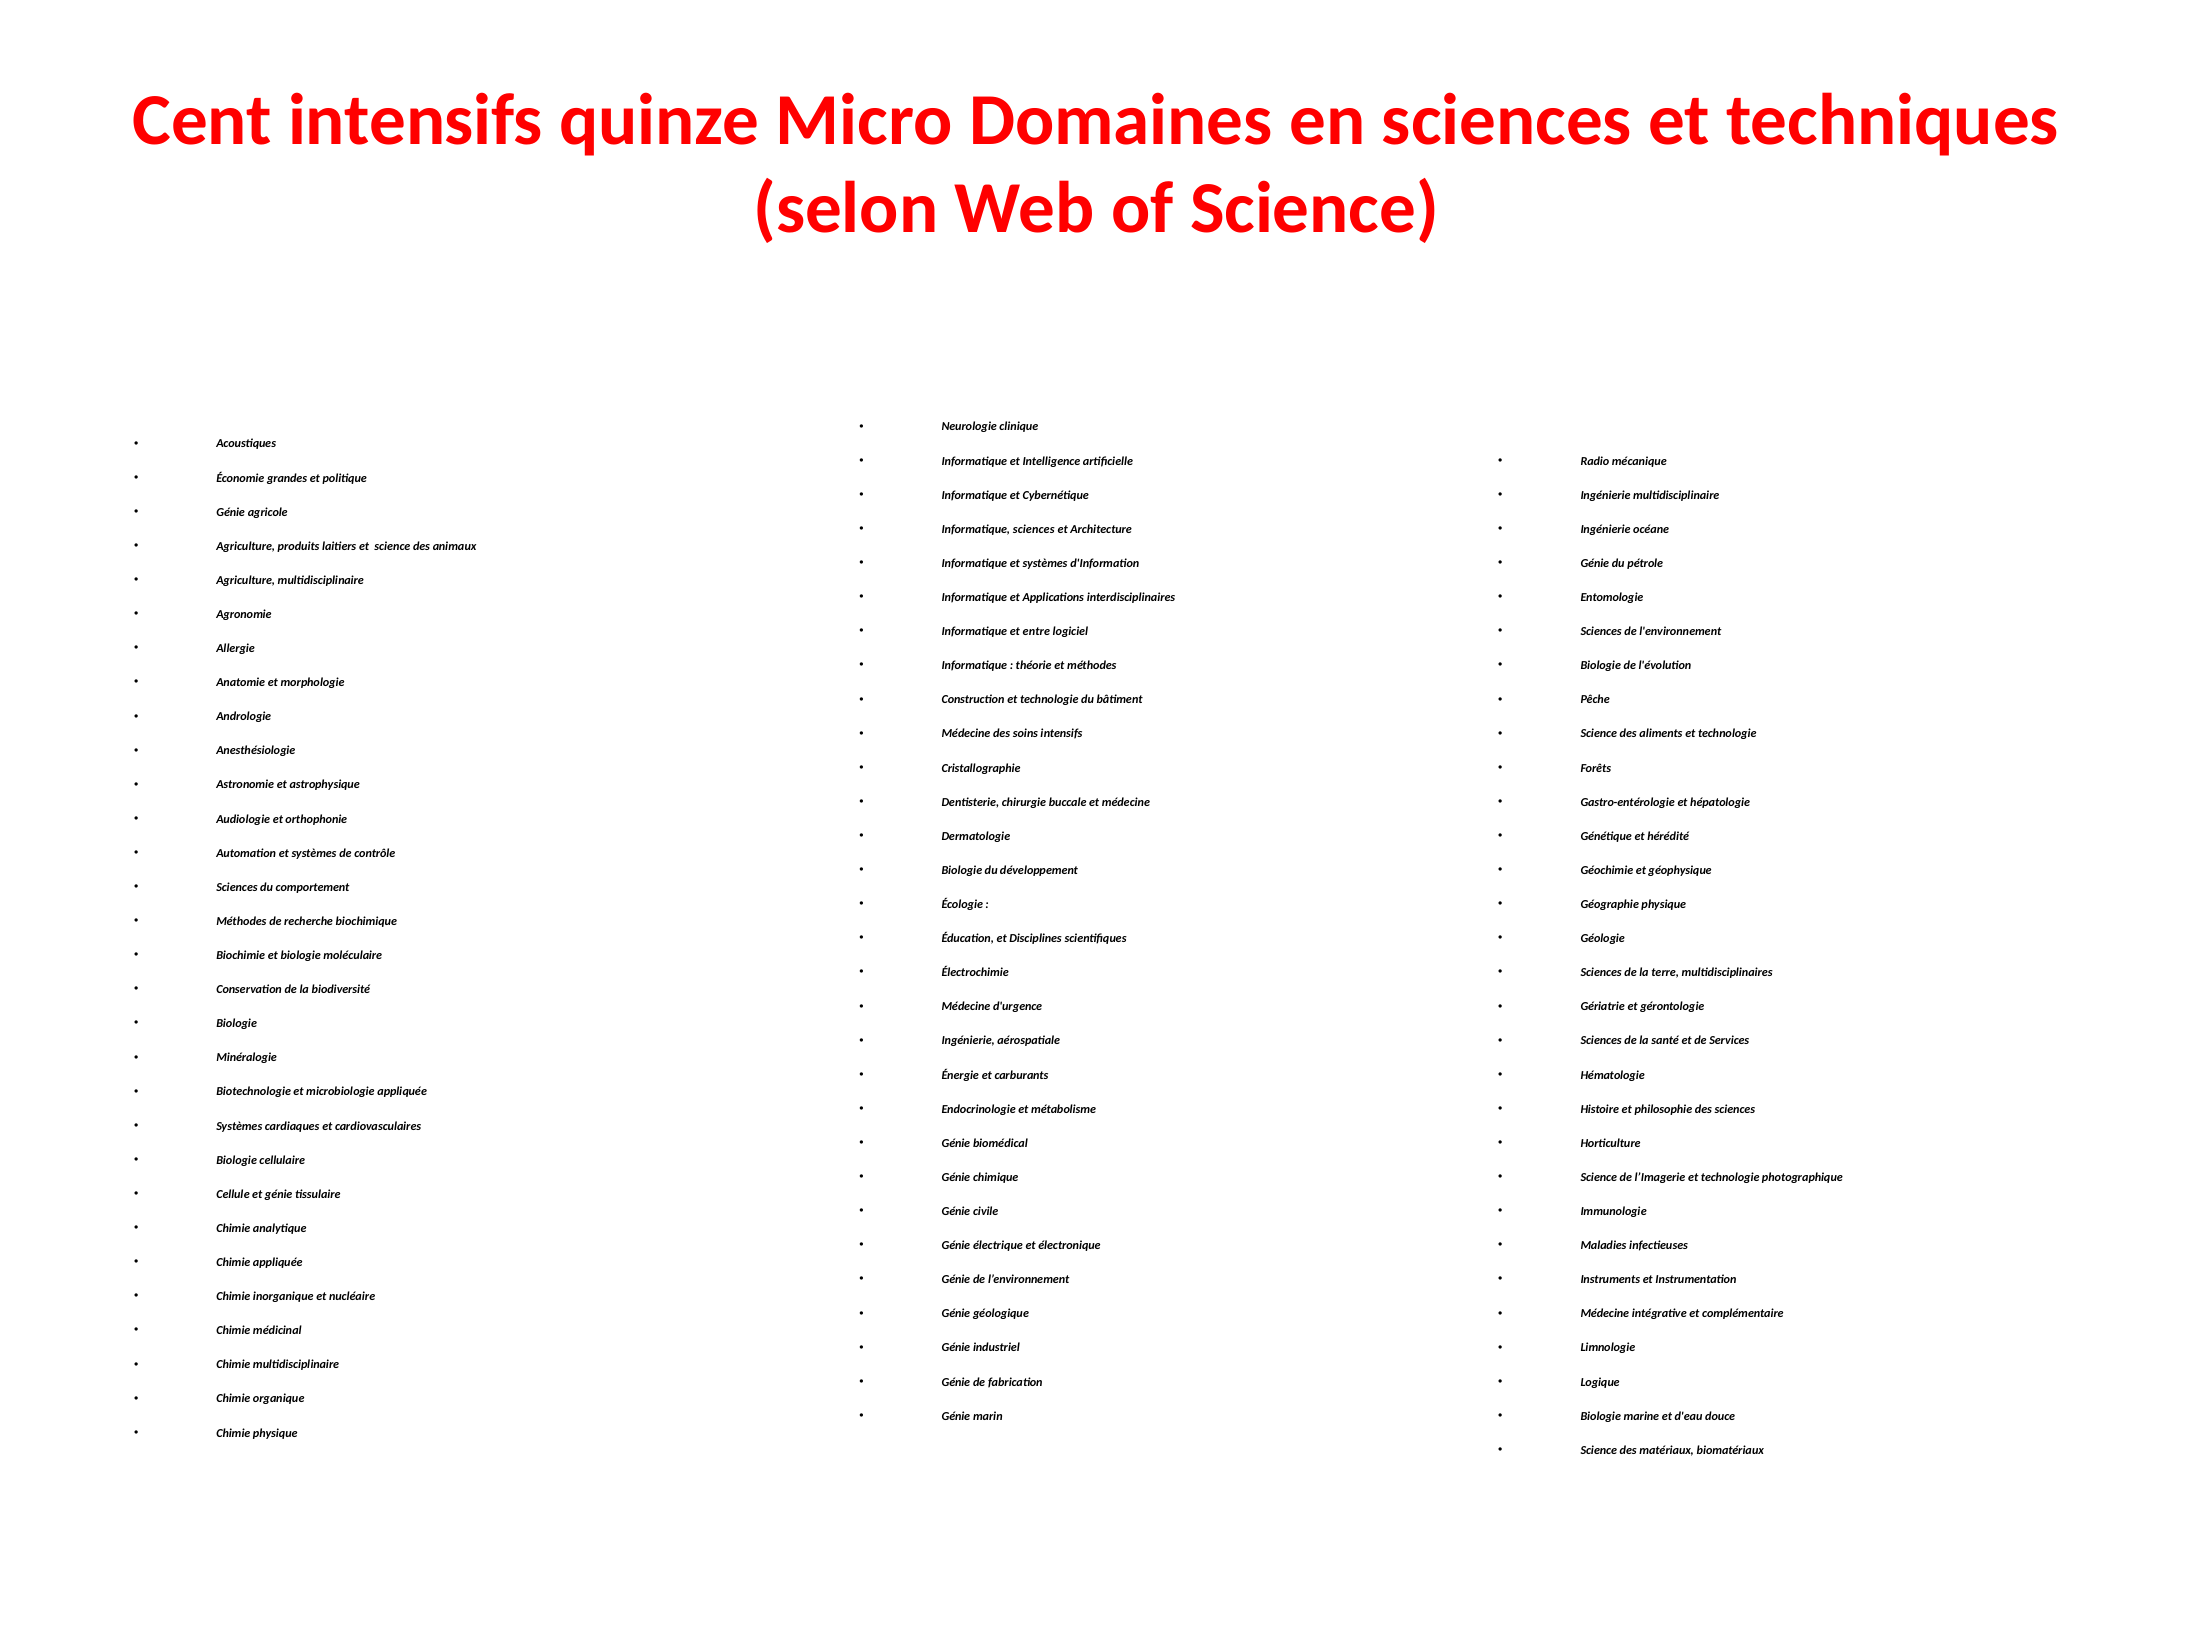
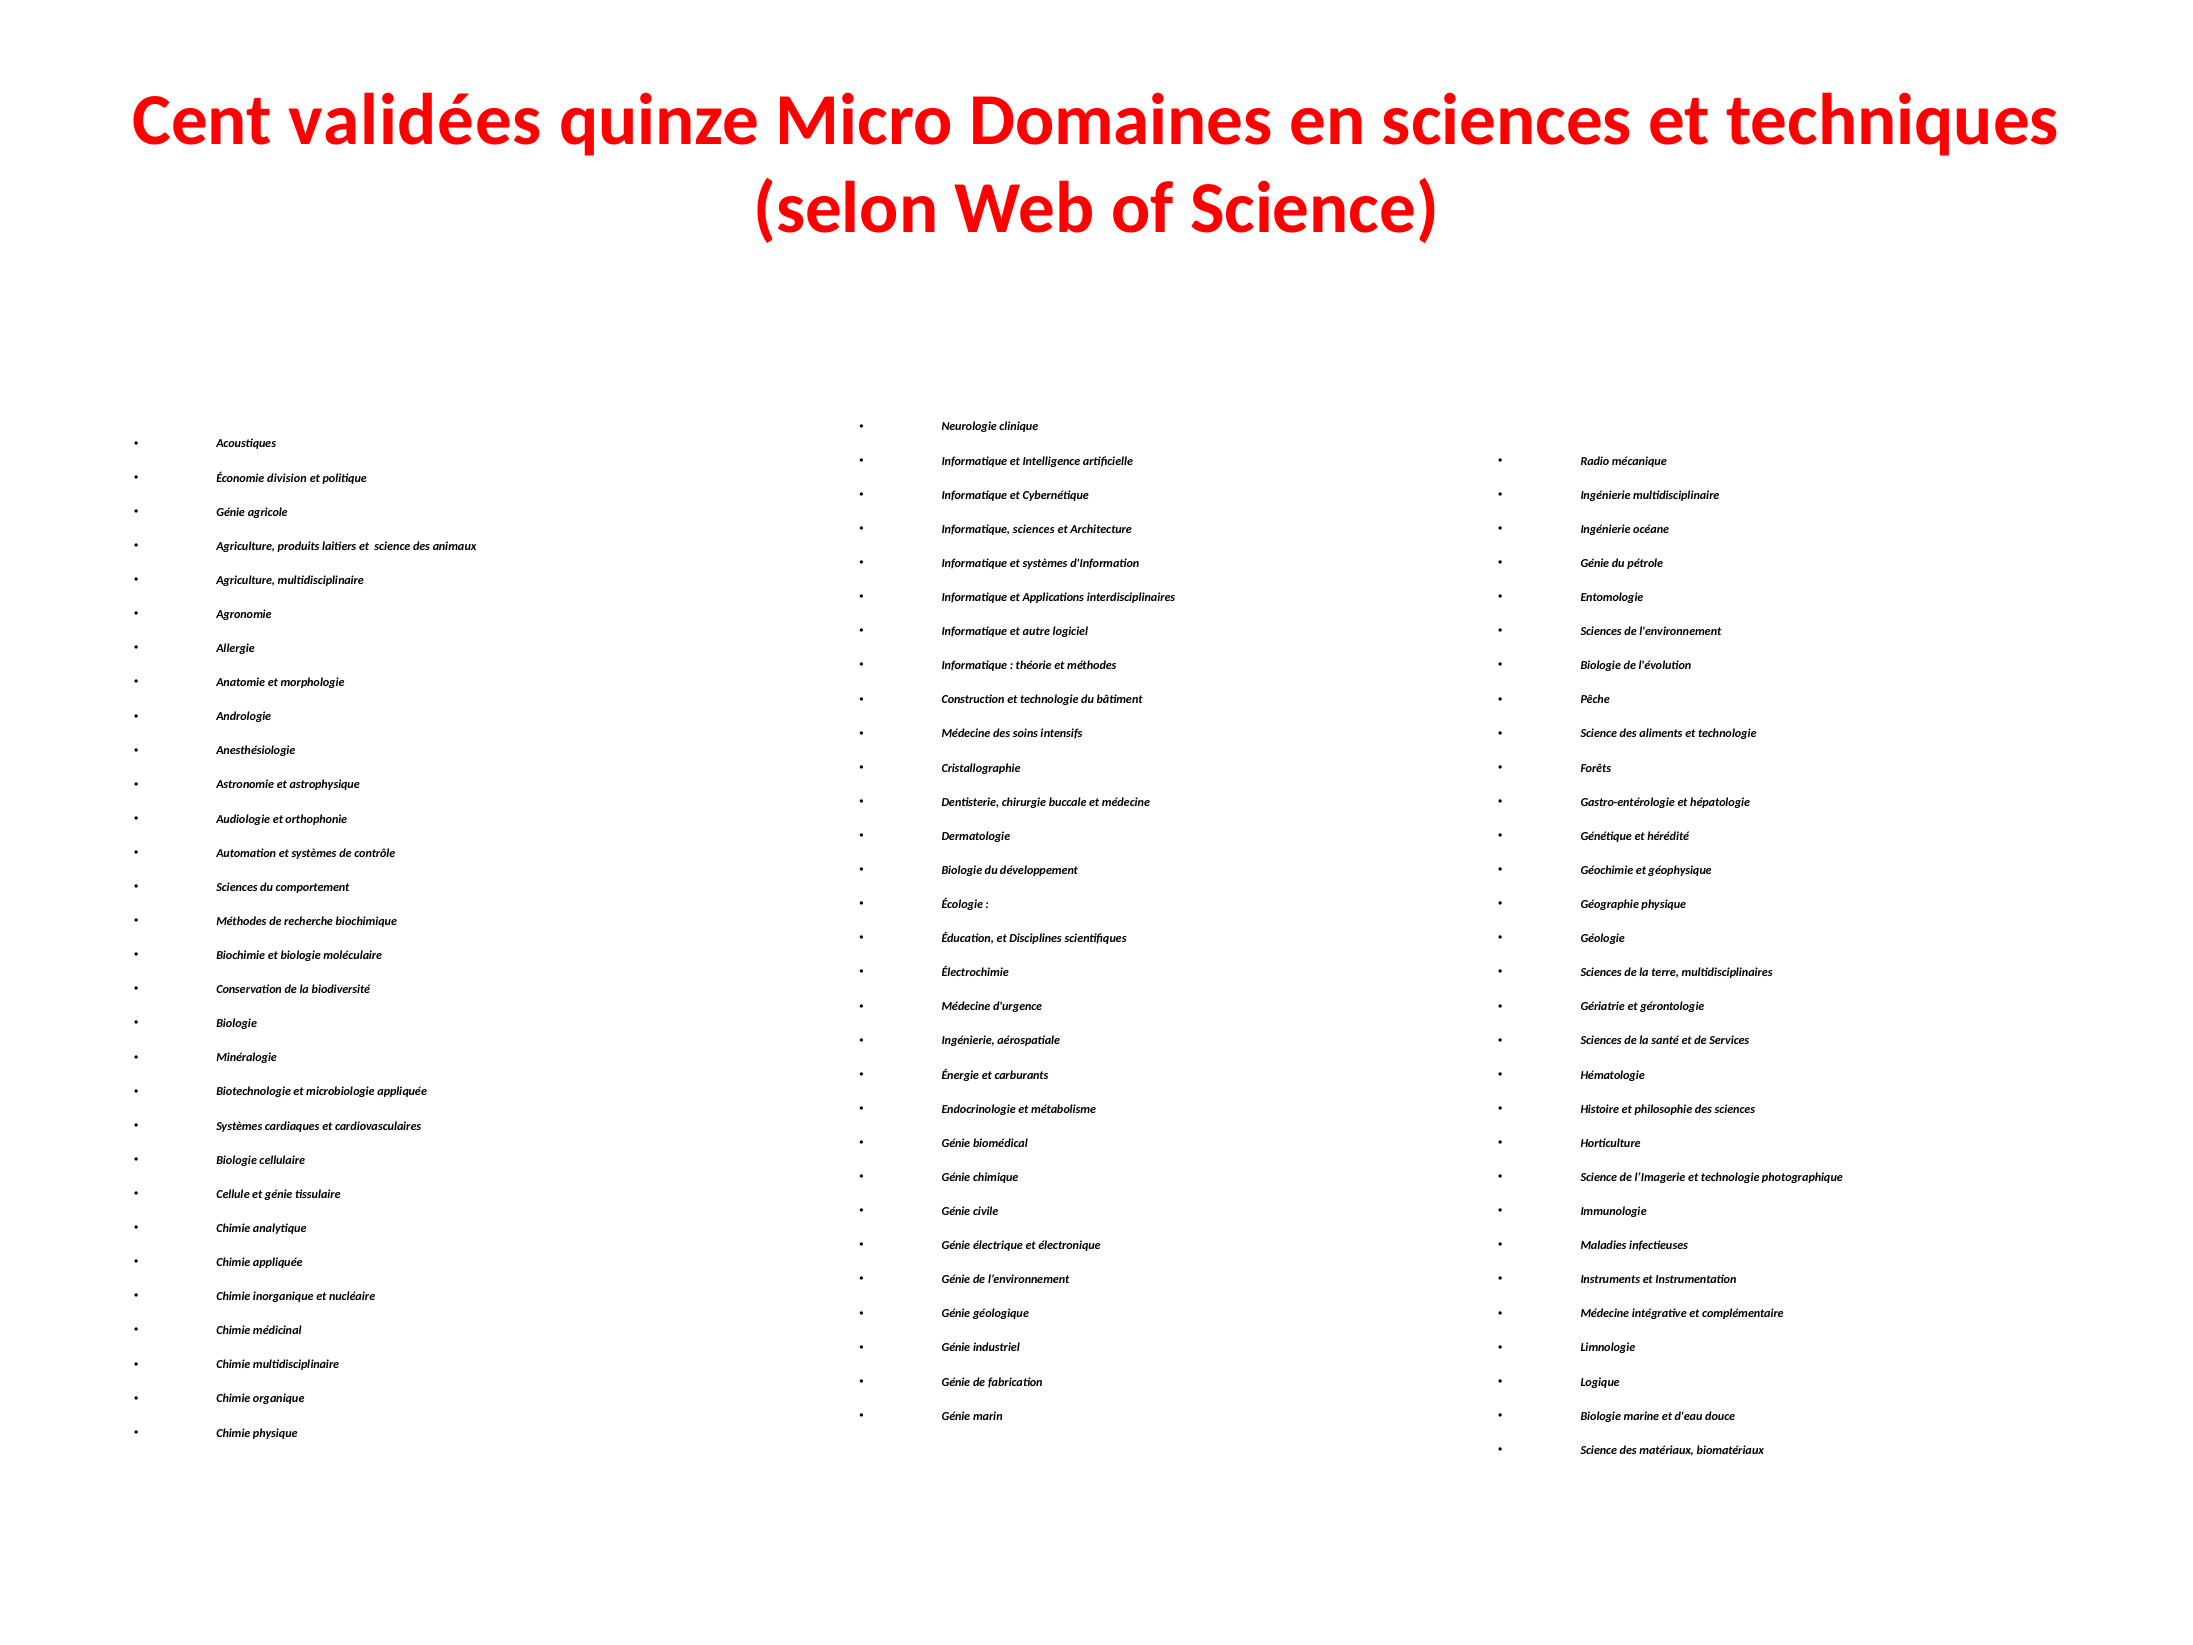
Cent intensifs: intensifs -> validées (415, 120)
grandes: grandes -> division (287, 478)
entre: entre -> autre (1036, 632)
